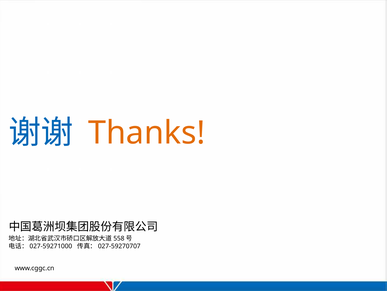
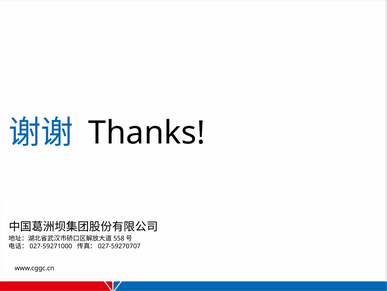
Thanks colour: orange -> black (147, 133)
